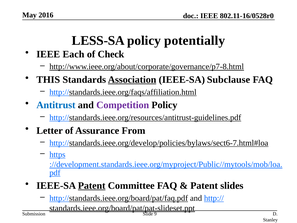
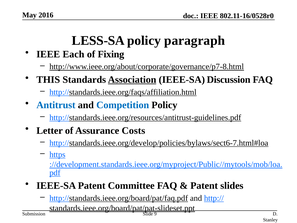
potentially: potentially -> paragraph (195, 41)
Check: Check -> Fixing (111, 54)
Subclause: Subclause -> Discussion (229, 80)
Competition colour: purple -> blue (123, 105)
From: From -> Costs (133, 130)
Patent underline: present -> none (92, 186)
